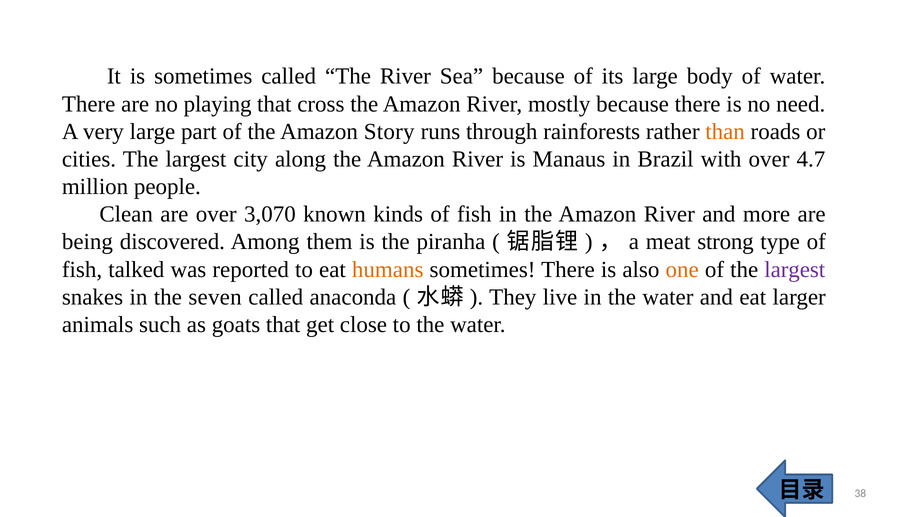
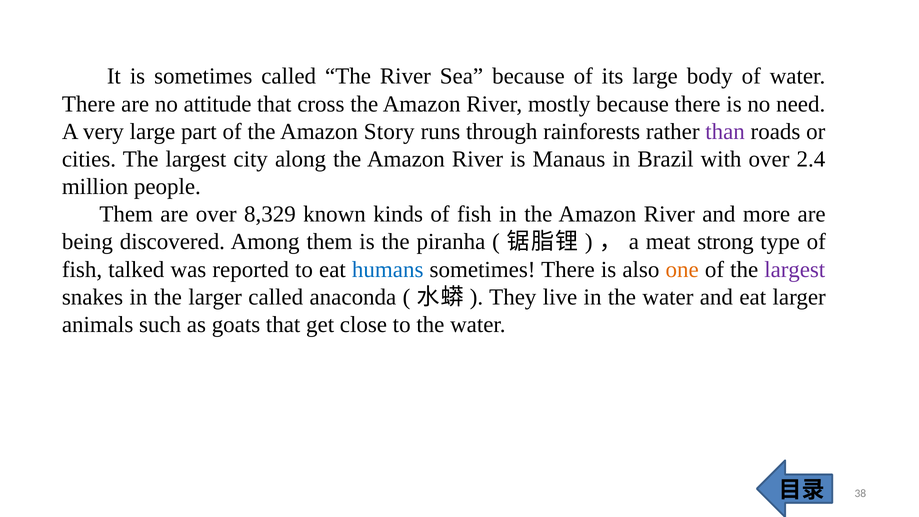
playing: playing -> attitude (218, 104)
than colour: orange -> purple (725, 132)
4.7: 4.7 -> 2.4 (811, 159)
Clean: Clean -> Them (126, 214)
3,070: 3,070 -> 8,329 (270, 214)
humans colour: orange -> blue (388, 269)
the seven: seven -> larger (215, 297)
